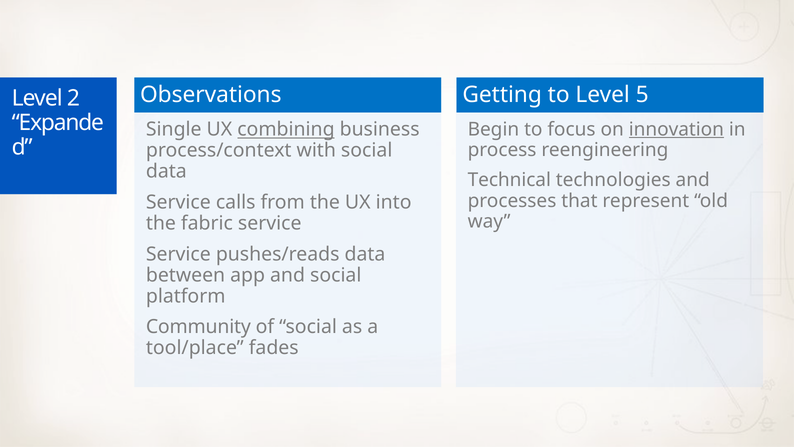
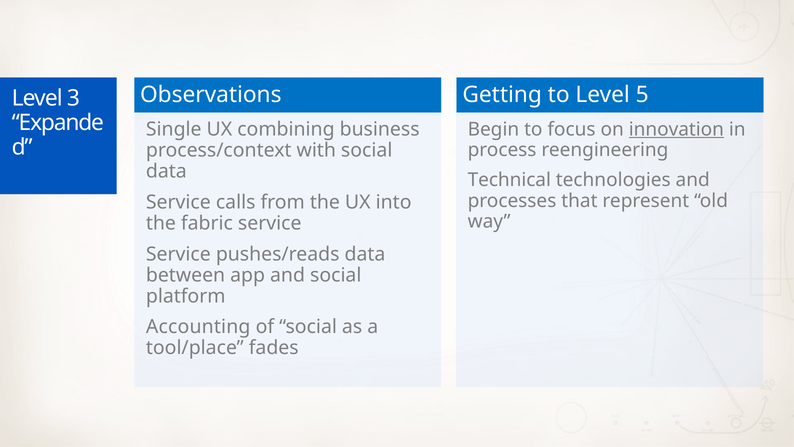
2: 2 -> 3 (73, 98)
combining underline: present -> none (286, 129)
Community: Community -> Accounting (198, 327)
